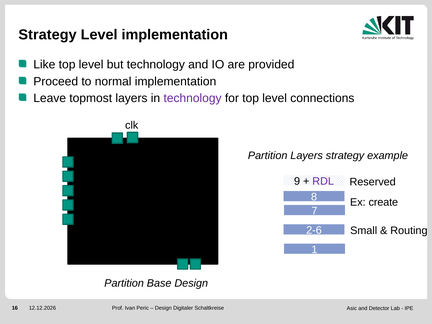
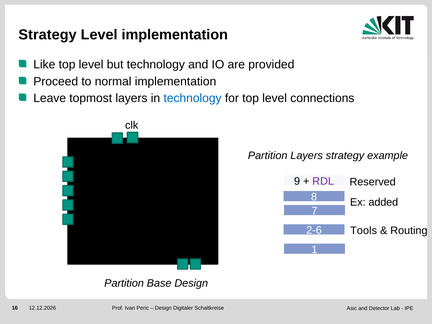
technology colour: purple -> blue (193, 98)
create: create -> added (383, 202)
Small: Small -> Tools (364, 230)
